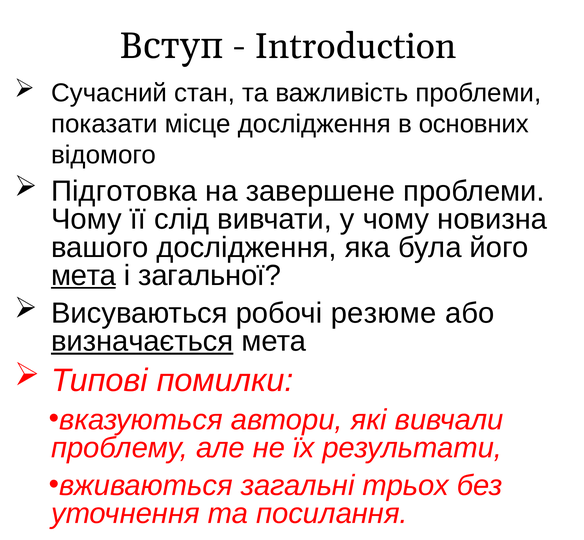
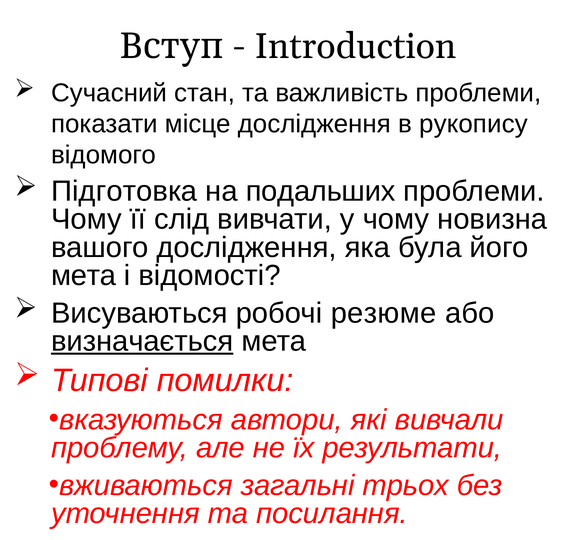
основних: основних -> рукопису (474, 124)
завершене: завершене -> подальших (321, 191)
мета underline: present -> none (84, 275)
загальної: загальної -> відомості (209, 275)
